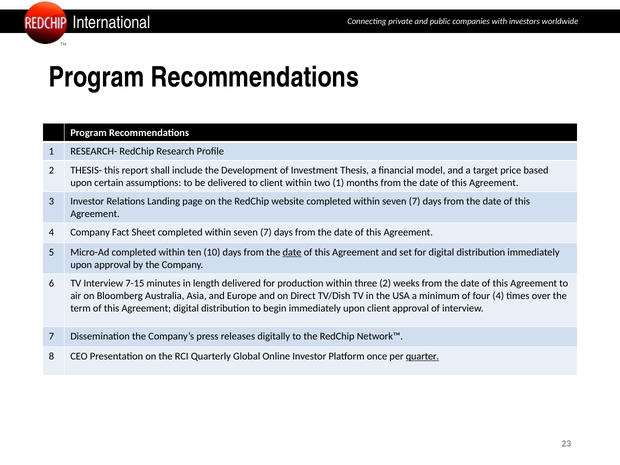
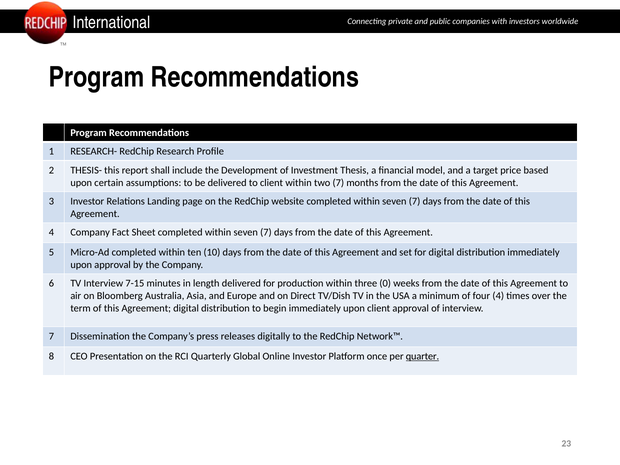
two 1: 1 -> 7 (338, 183)
date underline: present -> none (292, 252)
three 2: 2 -> 0 (385, 283)
